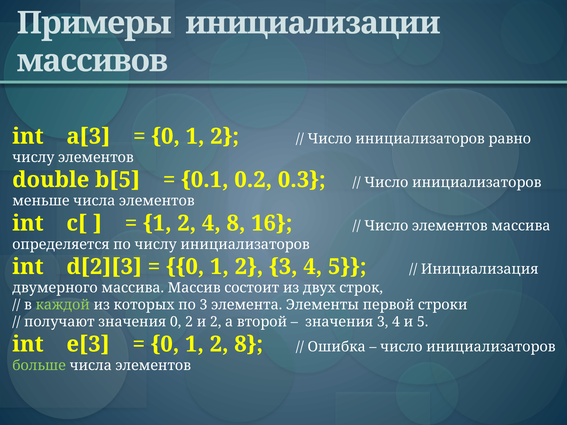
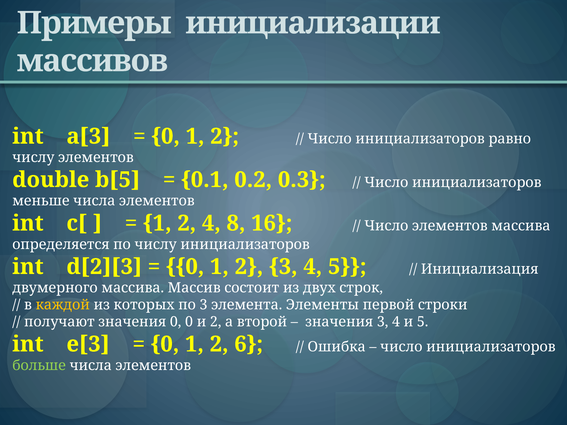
каждой colour: light green -> yellow (63, 305)
0 2: 2 -> 0 (189, 322)
2 8: 8 -> 6 (249, 344)
